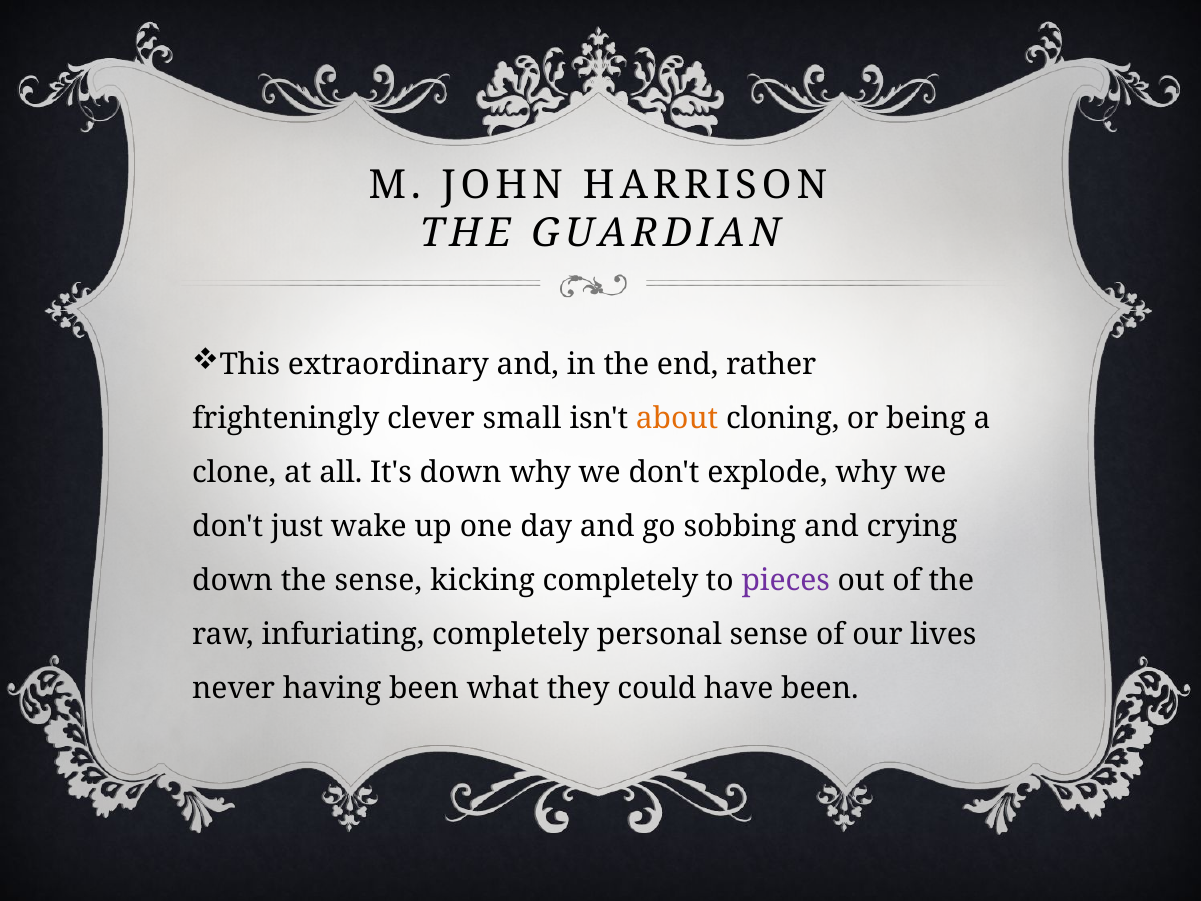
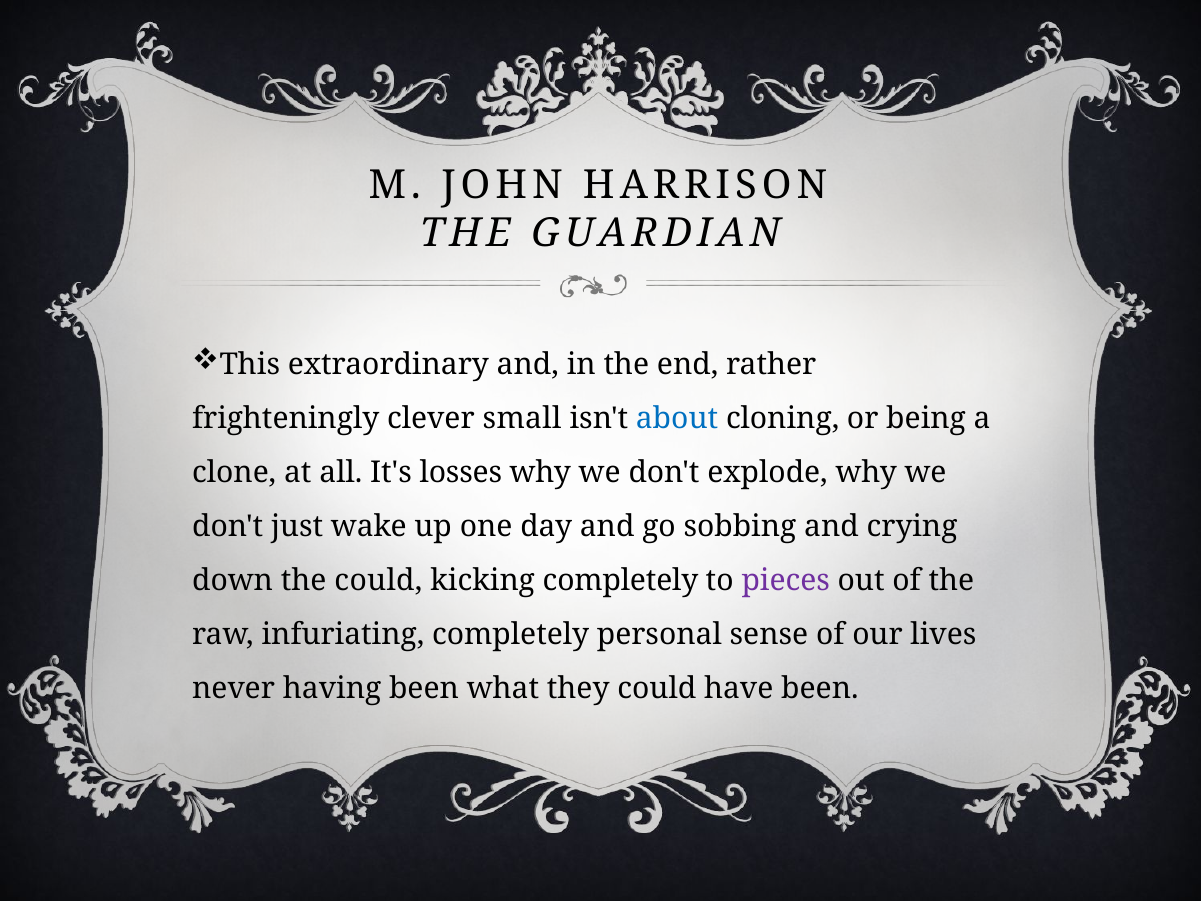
about colour: orange -> blue (677, 418)
It's down: down -> losses (461, 472)
the sense: sense -> could (378, 581)
